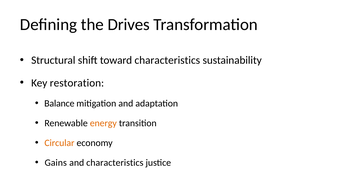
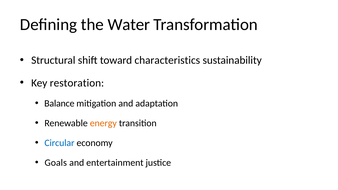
Drives: Drives -> Water (129, 25)
Circular colour: orange -> blue (59, 143)
Gains: Gains -> Goals (56, 163)
and characteristics: characteristics -> entertainment (115, 163)
